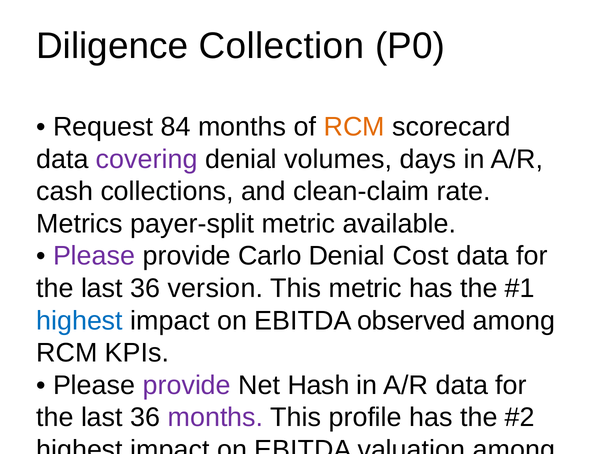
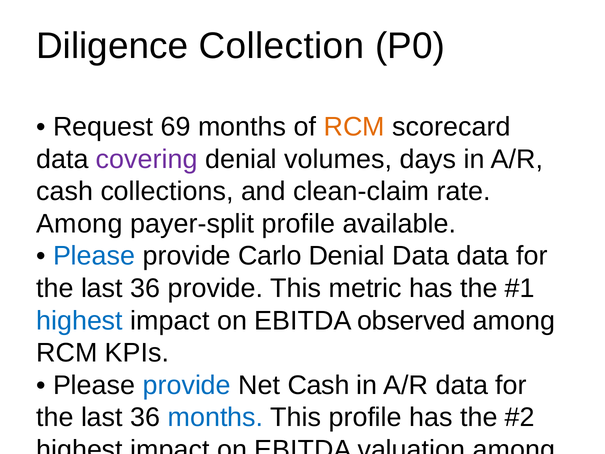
84: 84 -> 69 (176, 127)
Metrics: Metrics -> Among (79, 224)
payer-split metric: metric -> profile (298, 224)
Please colour: purple -> blue (94, 256)
Denial Cost: Cost -> Data (421, 256)
36 version: version -> provide (216, 288)
provide colour: purple -> blue (187, 385)
Net Hash: Hash -> Cash (318, 385)
months colour: purple -> blue (216, 417)
